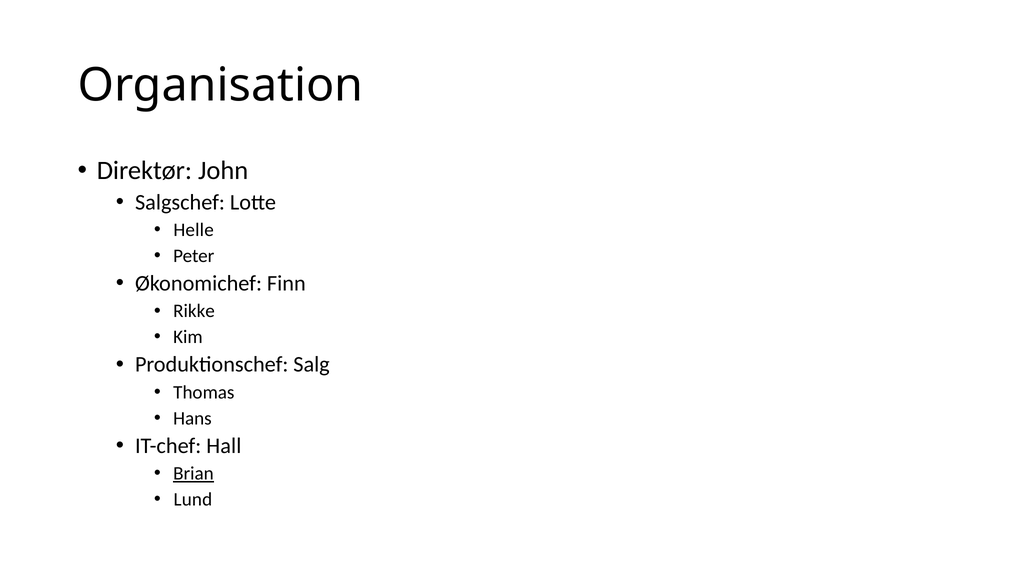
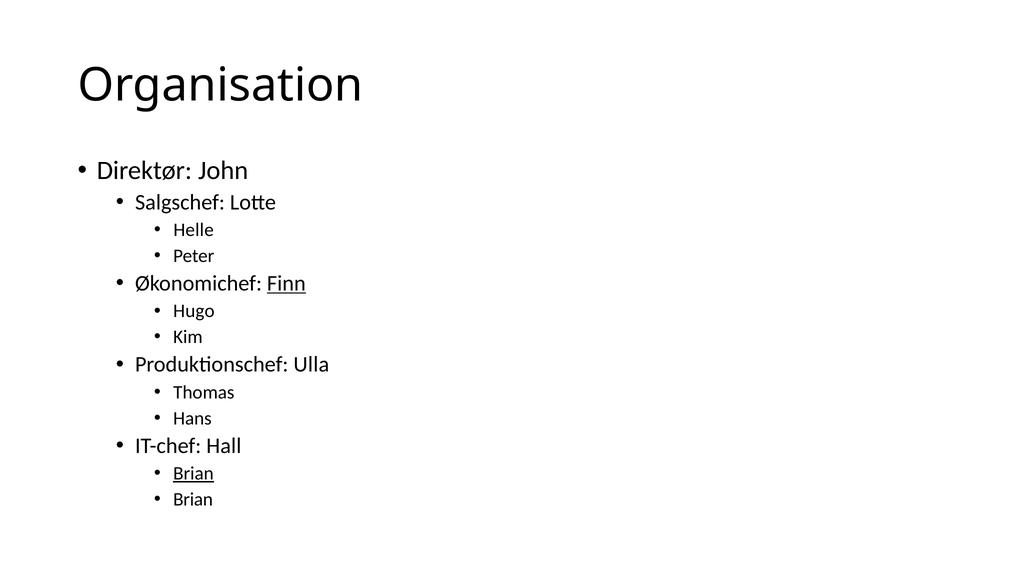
Finn underline: none -> present (286, 283)
Rikke: Rikke -> Hugo (194, 311)
Salg: Salg -> Ulla (311, 365)
Lund: Lund -> Brian (193, 500)
